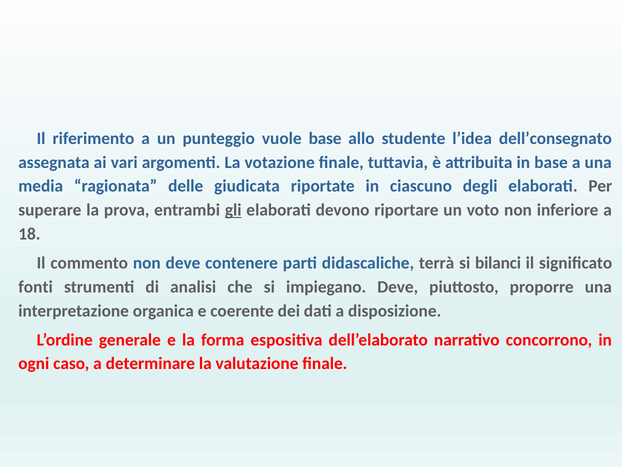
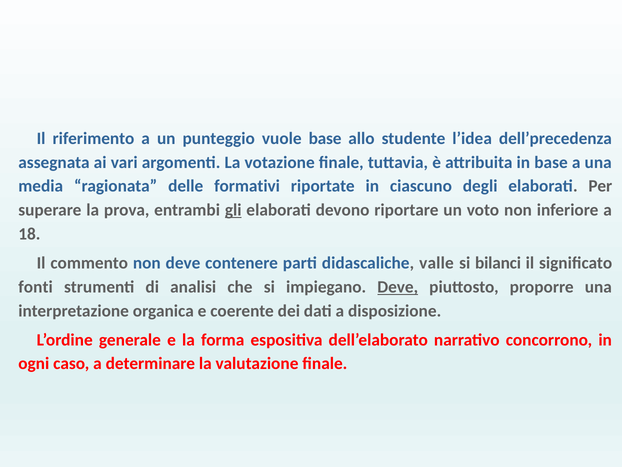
dell’consegnato: dell’consegnato -> dell’precedenza (555, 138)
giudicata: giudicata -> formativi (247, 186)
terrà: terrà -> valle (436, 263)
Deve underline: none -> present (398, 287)
